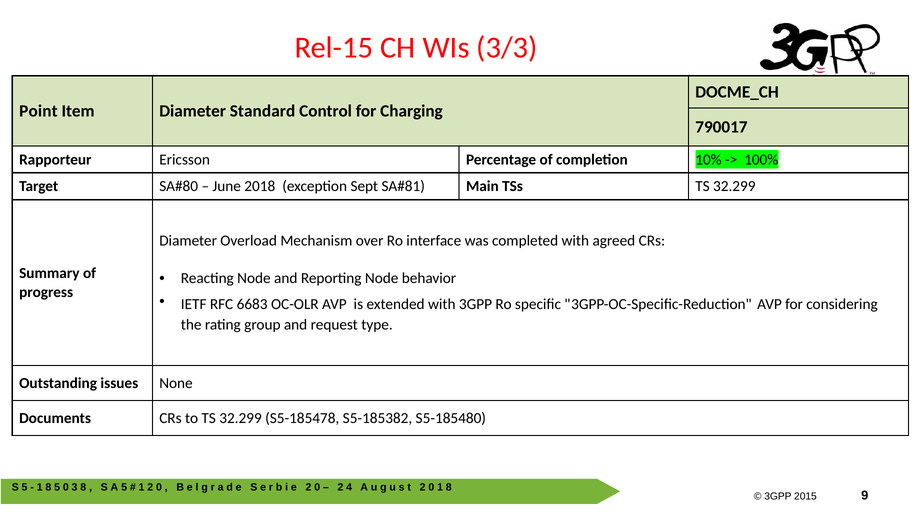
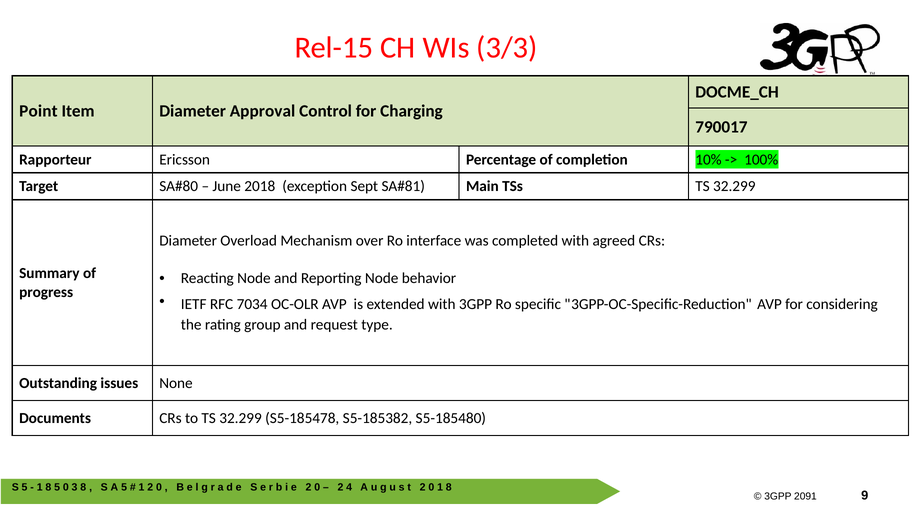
Standard: Standard -> Approval (263, 111)
6683: 6683 -> 7034 (252, 304)
2015: 2015 -> 2091 (805, 497)
